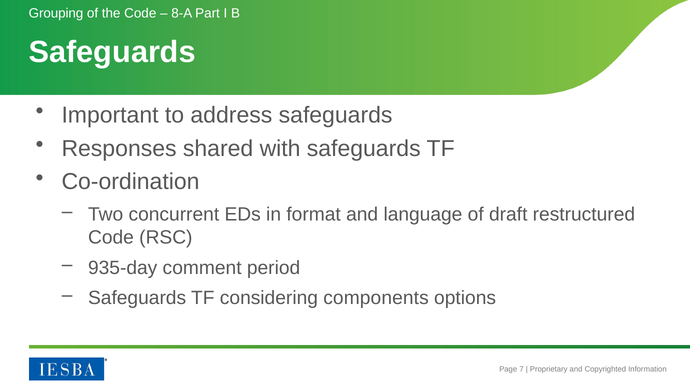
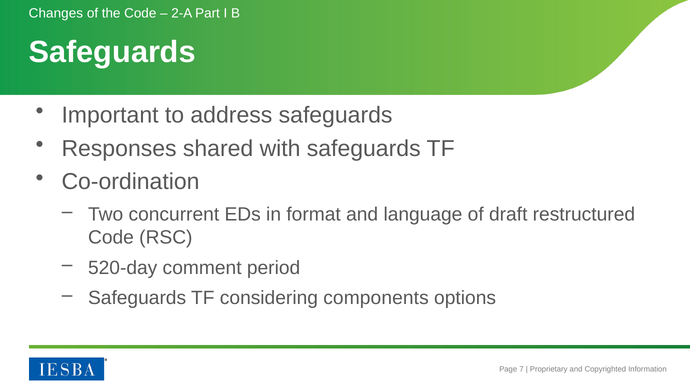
Grouping: Grouping -> Changes (56, 13)
8-A: 8-A -> 2-A (182, 13)
935-day: 935-day -> 520-day (123, 268)
